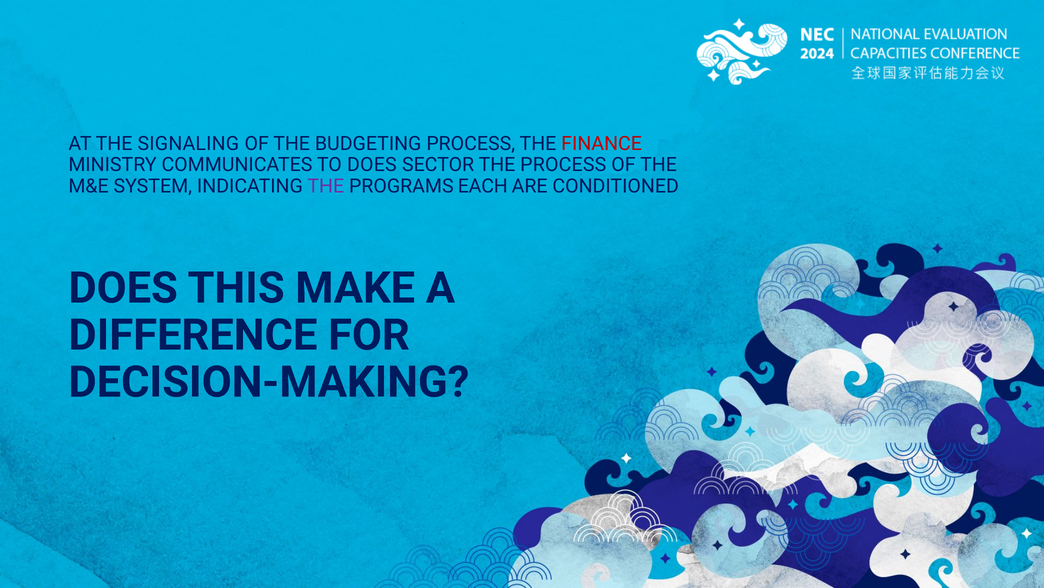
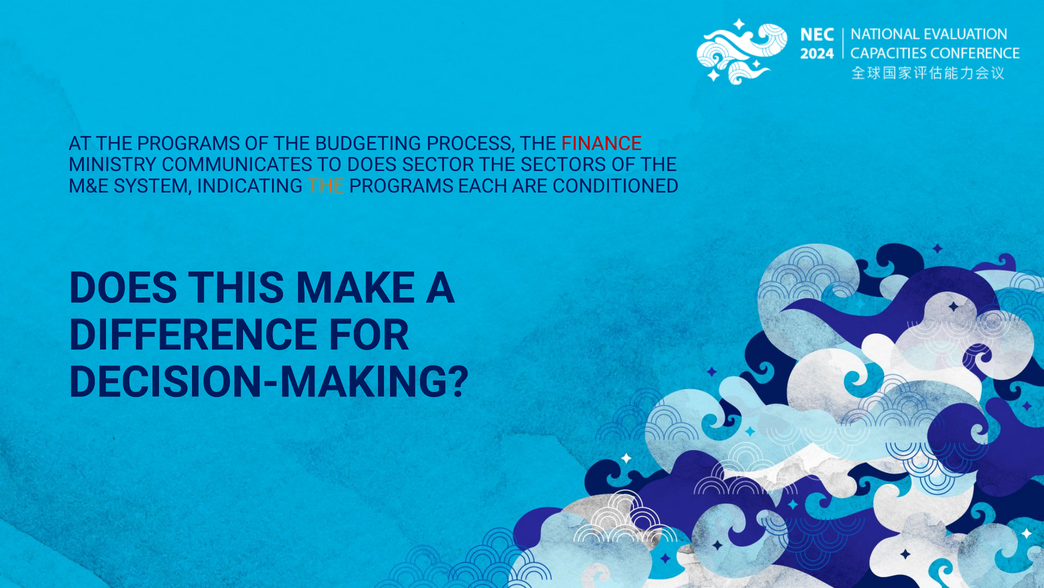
AT THE SIGNALING: SIGNALING -> PROGRAMS (189, 144)
THE PROCESS: PROCESS -> SECTORS (563, 165)
THE colour: purple -> orange (326, 186)
